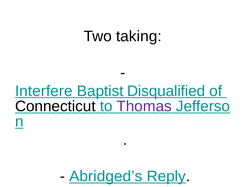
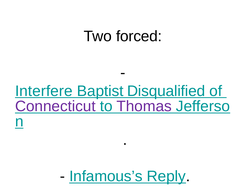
taking: taking -> forced (139, 36)
Connecticut colour: black -> purple (55, 107)
Abridged’s: Abridged’s -> Infamous’s (106, 177)
